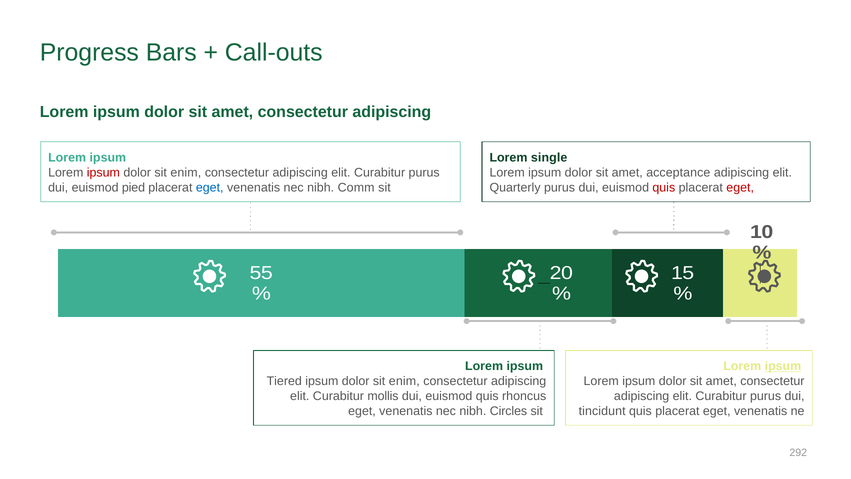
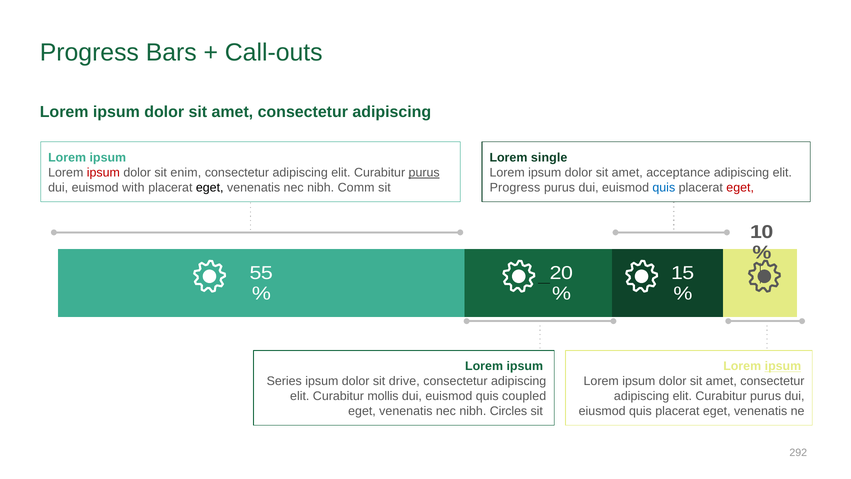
purus underline: none -> present (424, 173)
pied: pied -> with (133, 187)
eget colour: blue -> black (210, 187)
Quarterly: Quarterly -> Progress (515, 187)
quis colour: red -> blue (664, 187)
Tiered: Tiered -> Series (284, 381)
enim: enim -> drive (404, 381)
rhoncus: rhoncus -> coupled (524, 396)
tincidunt: tincidunt -> eiusmod (602, 411)
